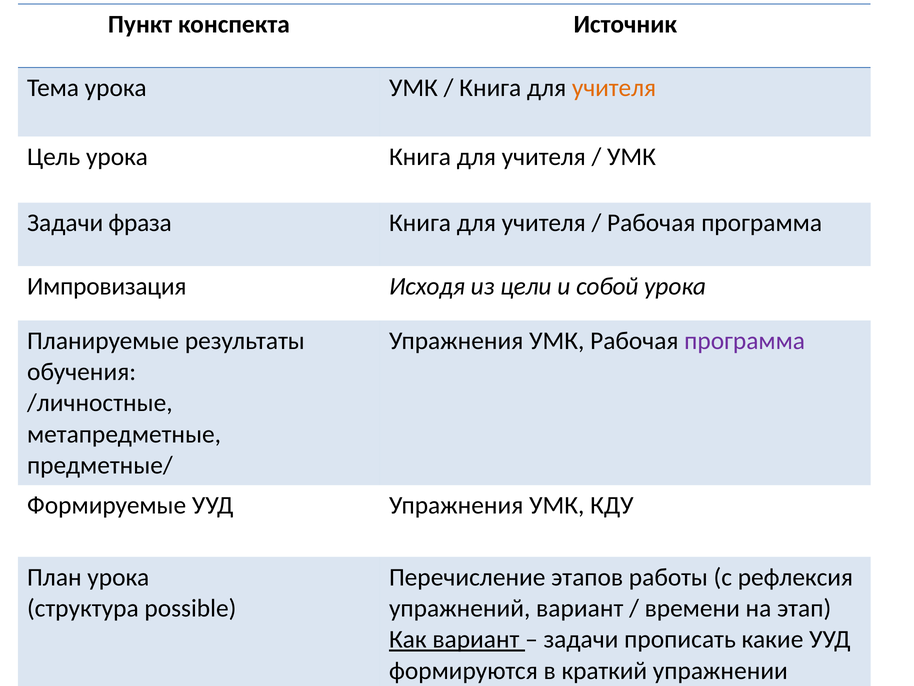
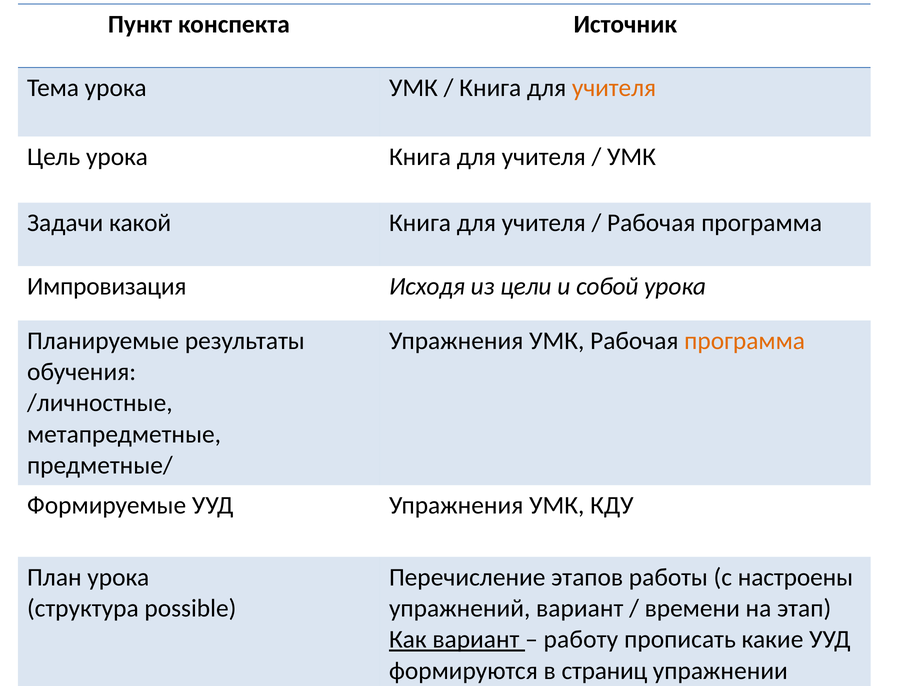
фраза: фраза -> какой (140, 223)
программа colour: purple -> orange (745, 341)
рефлексия: рефлексия -> настроены (795, 577)
задачи: задачи -> работу (581, 639)
краткий: краткий -> страниц (604, 670)
